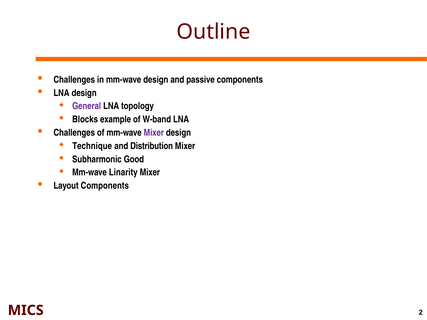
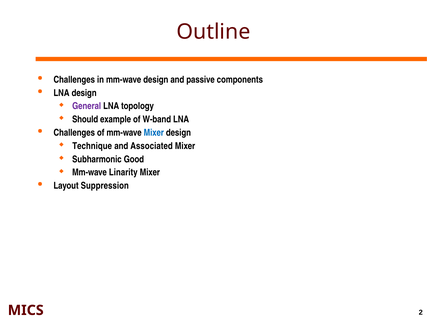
Blocks: Blocks -> Should (85, 120)
Mixer colour: purple -> blue (154, 133)
Distribution: Distribution -> Associated (152, 146)
Layout Components: Components -> Suppression (105, 186)
